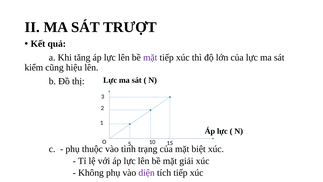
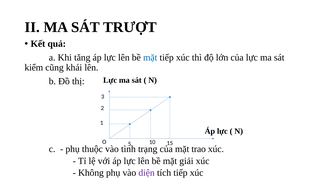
mặt colour: purple -> blue (150, 57)
hiệu: hiệu -> khái (74, 68)
biệt: biệt -> trao (199, 149)
